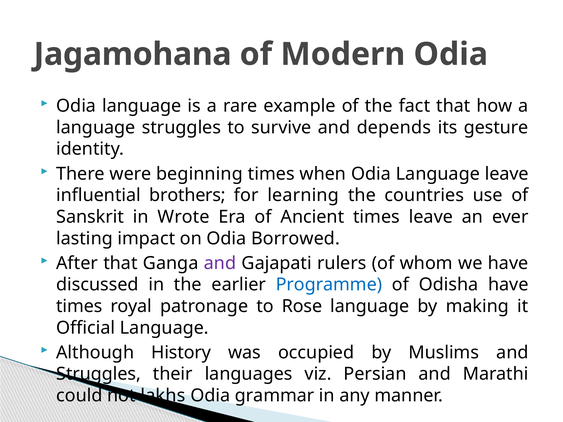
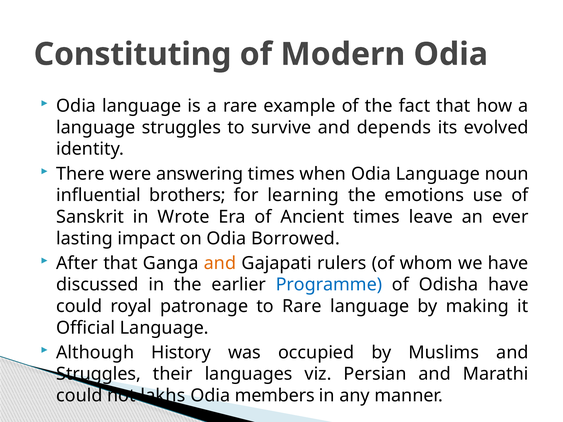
Jagamohana: Jagamohana -> Constituting (133, 54)
gesture: gesture -> evolved (496, 128)
beginning: beginning -> answering (200, 174)
Language leave: leave -> noun (507, 174)
countries: countries -> emotions (424, 195)
and colour: purple -> orange (220, 263)
times: times -> could (79, 306)
to Rose: Rose -> Rare (302, 306)
grammar: grammar -> members (275, 396)
